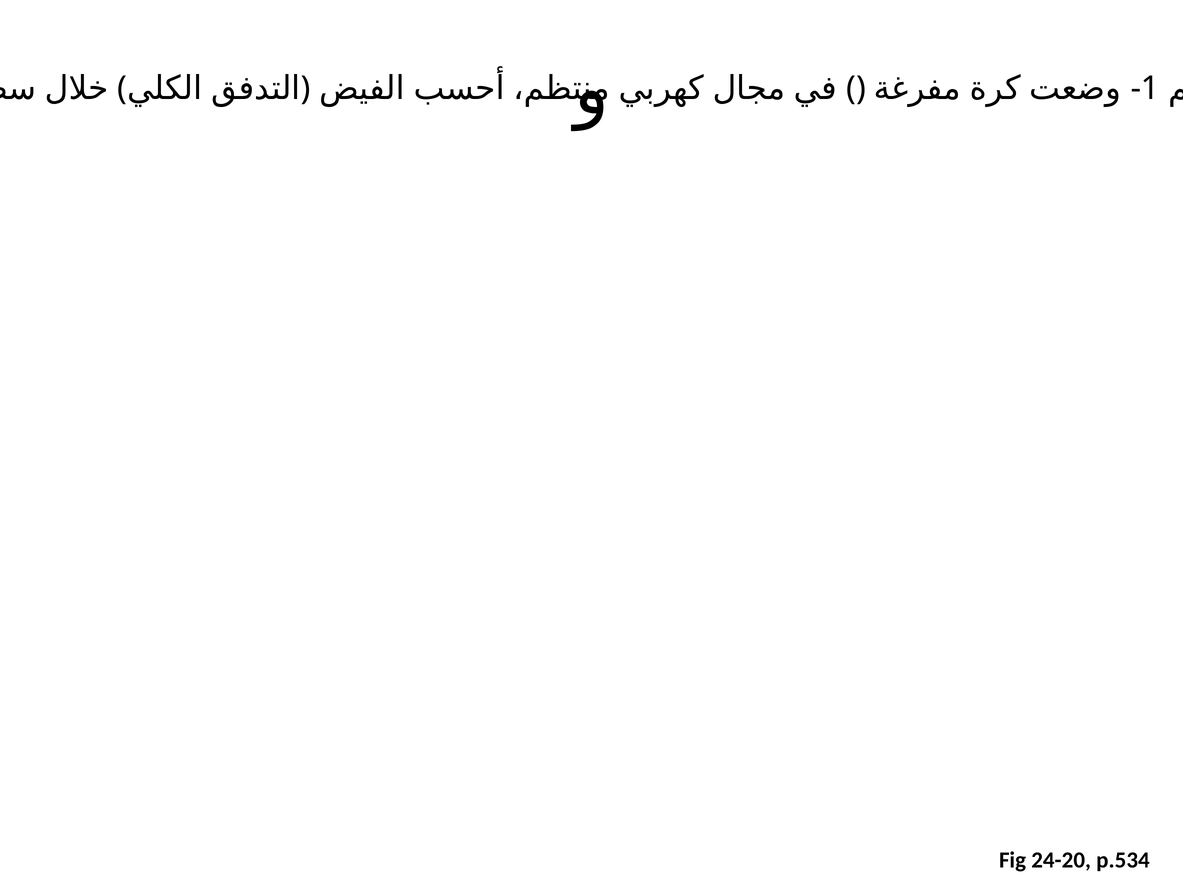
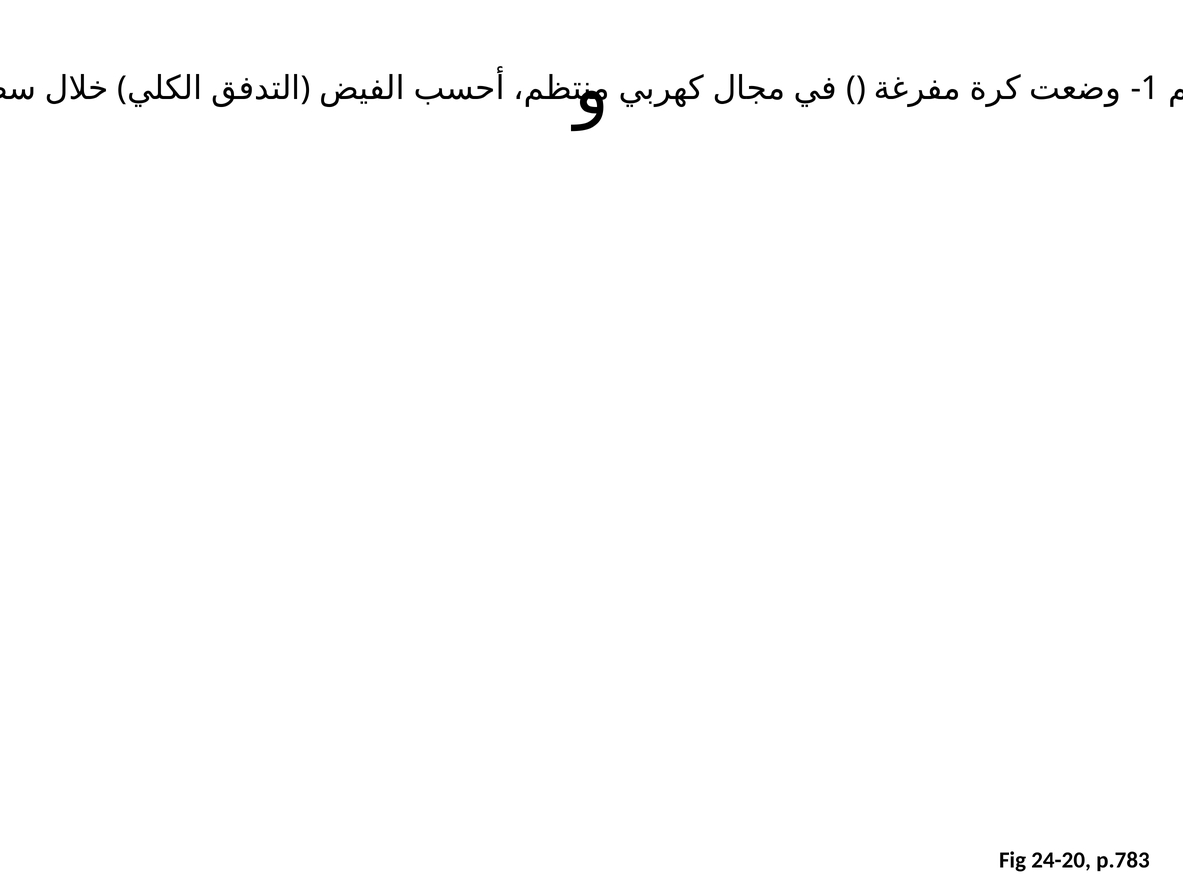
p.534: p.534 -> p.783 (1123, 859)
